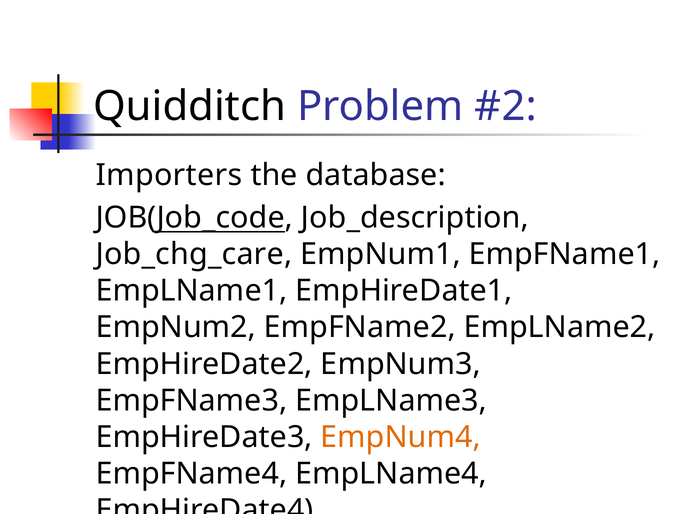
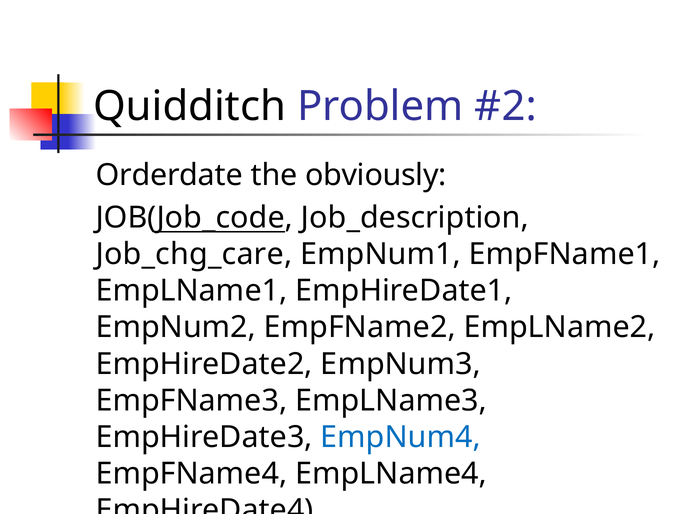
Importers: Importers -> Orderdate (169, 175)
database: database -> obviously (376, 175)
EmpNum4 colour: orange -> blue (401, 438)
